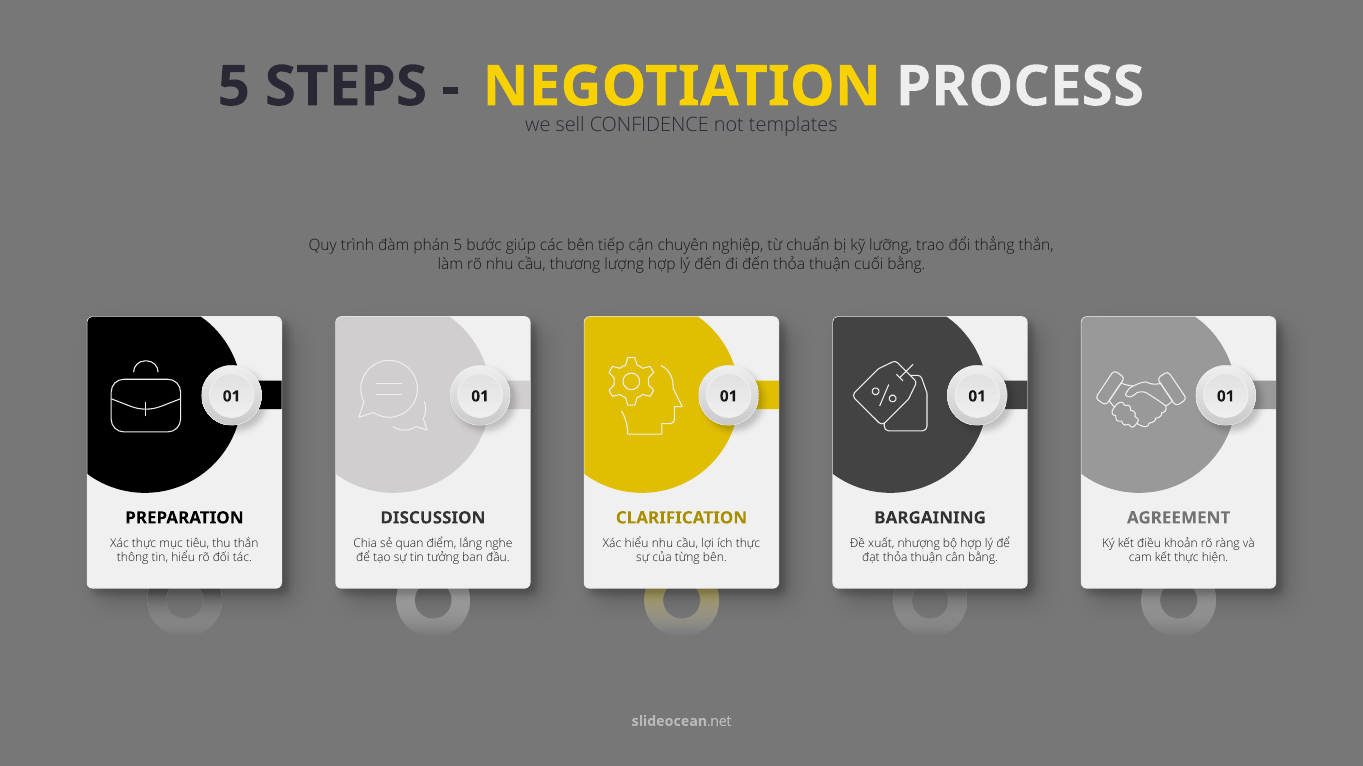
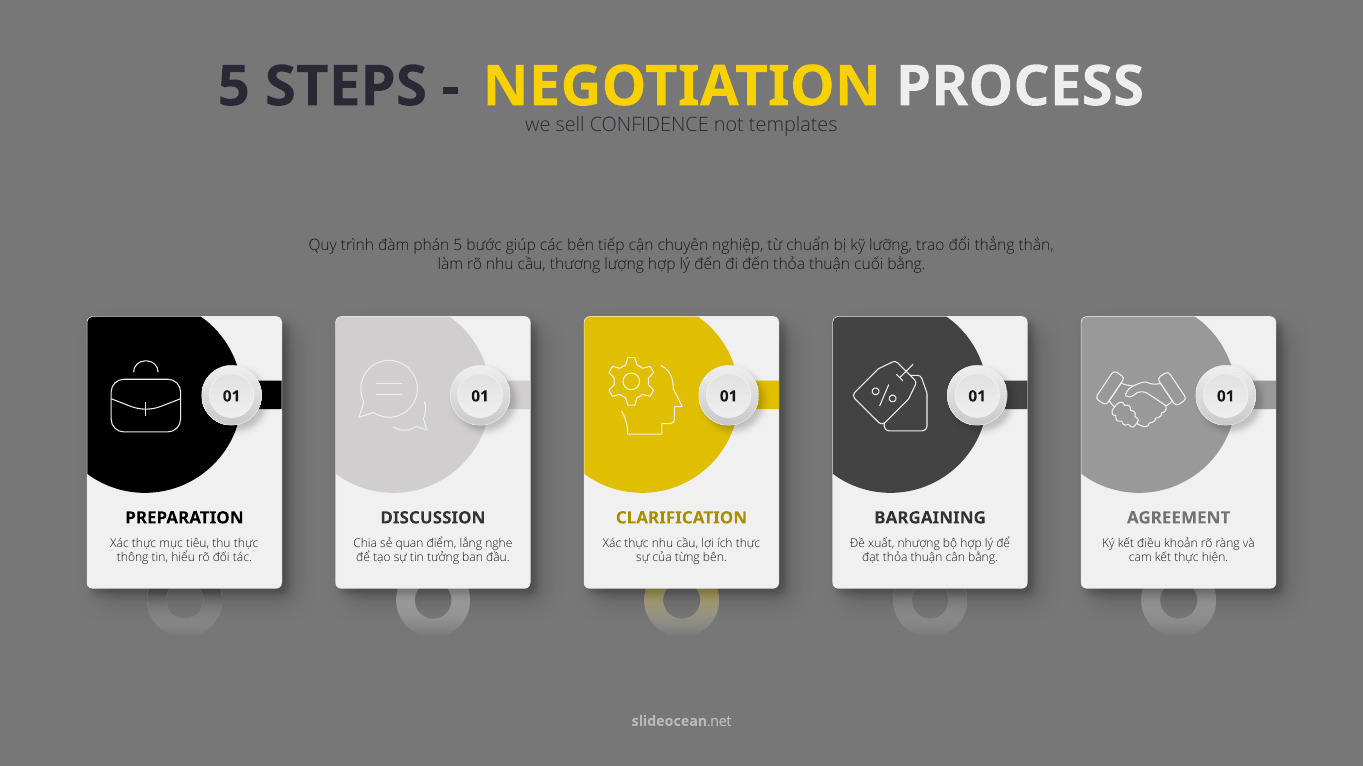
thu thắn: thắn -> thực (246, 544)
hiểu: hiểu -> thực (637, 544)
